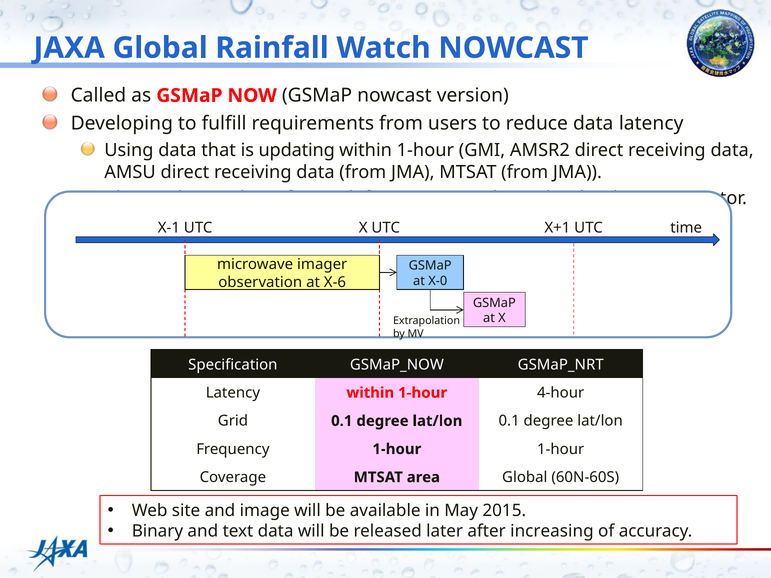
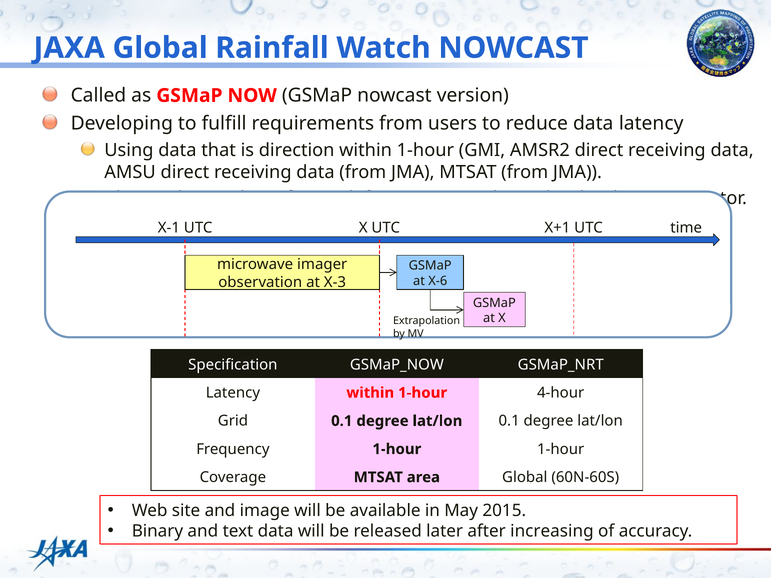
updating: updating -> direction (297, 150)
X-0: X-0 -> X-6 (438, 281)
X-6: X-6 -> X-3 (335, 283)
